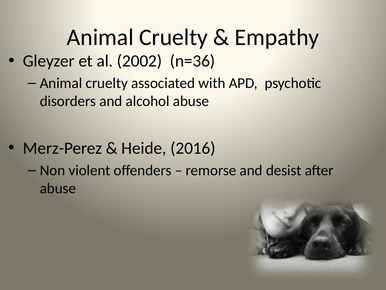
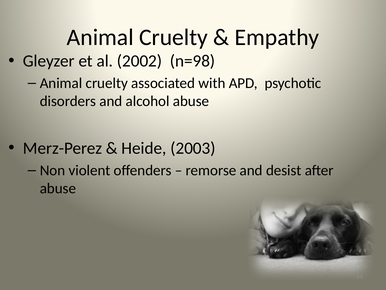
n=36: n=36 -> n=98 (193, 61)
2016: 2016 -> 2003 (193, 148)
